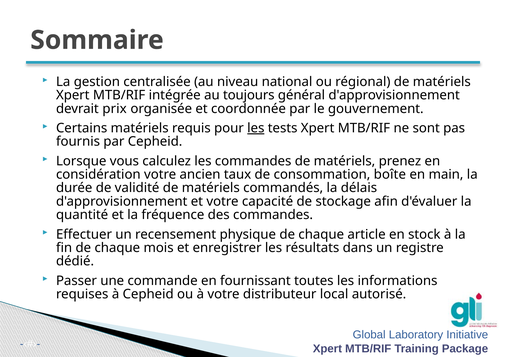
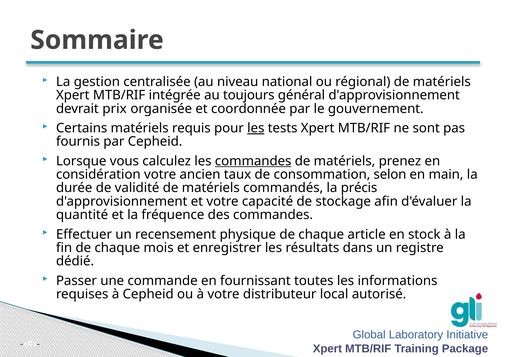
commandes underline: none -> present (253, 161)
boîte: boîte -> selon (390, 175)
délais: délais -> précis (359, 188)
